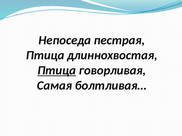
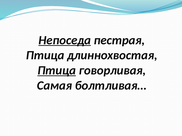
Непоседа underline: none -> present (65, 40)
